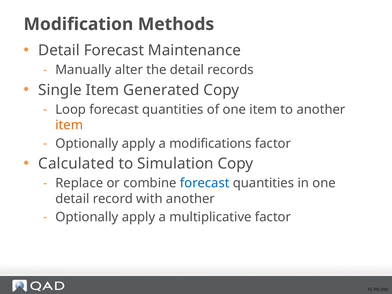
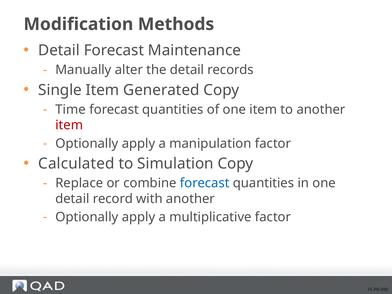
Loop: Loop -> Time (71, 110)
item colour: orange -> red (69, 125)
modifications: modifications -> manipulation (210, 143)
